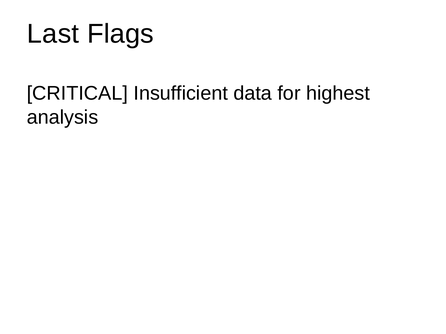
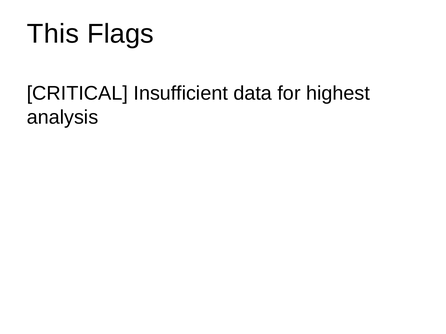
Last: Last -> This (53, 34)
